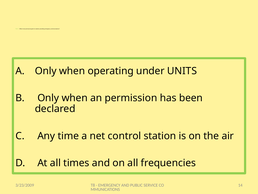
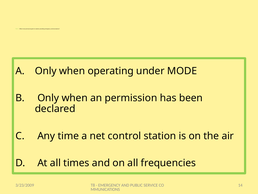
UNITS: UNITS -> MODE (182, 71)
